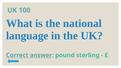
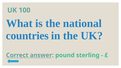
language: language -> countries (27, 36)
